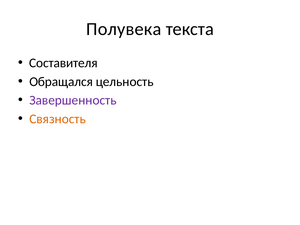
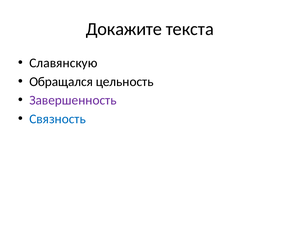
Полувека: Полувека -> Докажите (124, 29)
Составителя: Составителя -> Славянскую (63, 63)
Связность colour: orange -> blue (58, 119)
